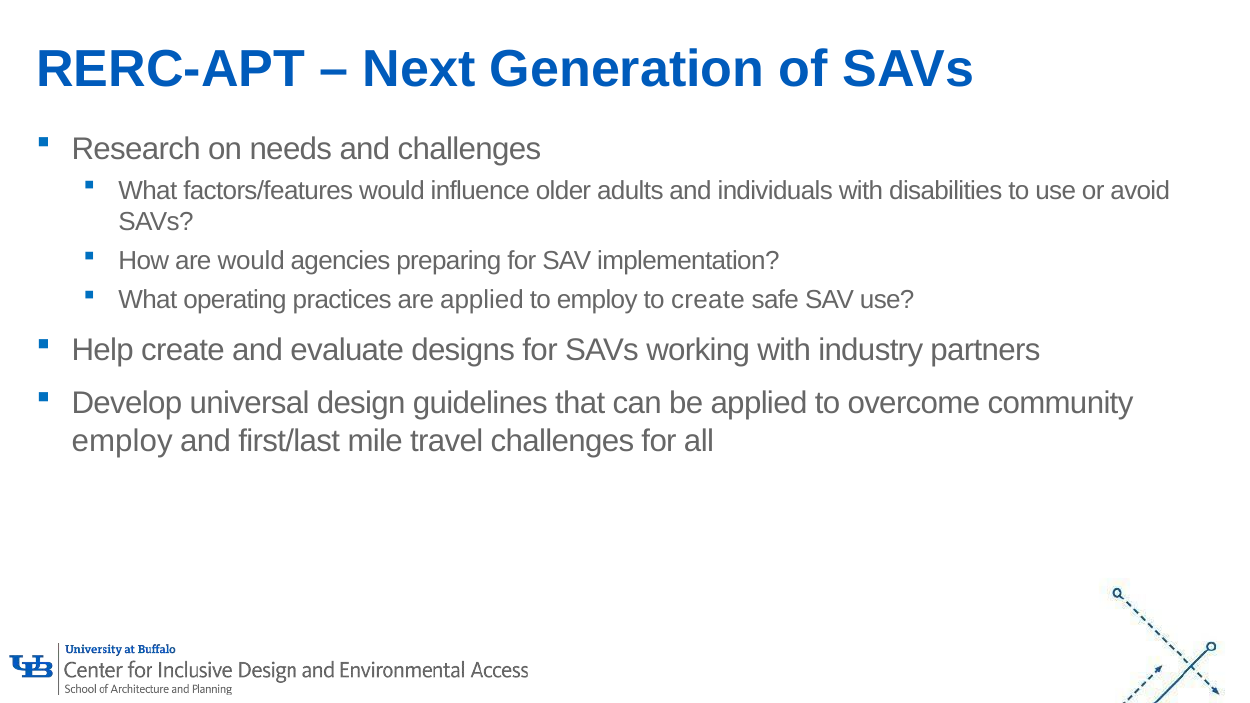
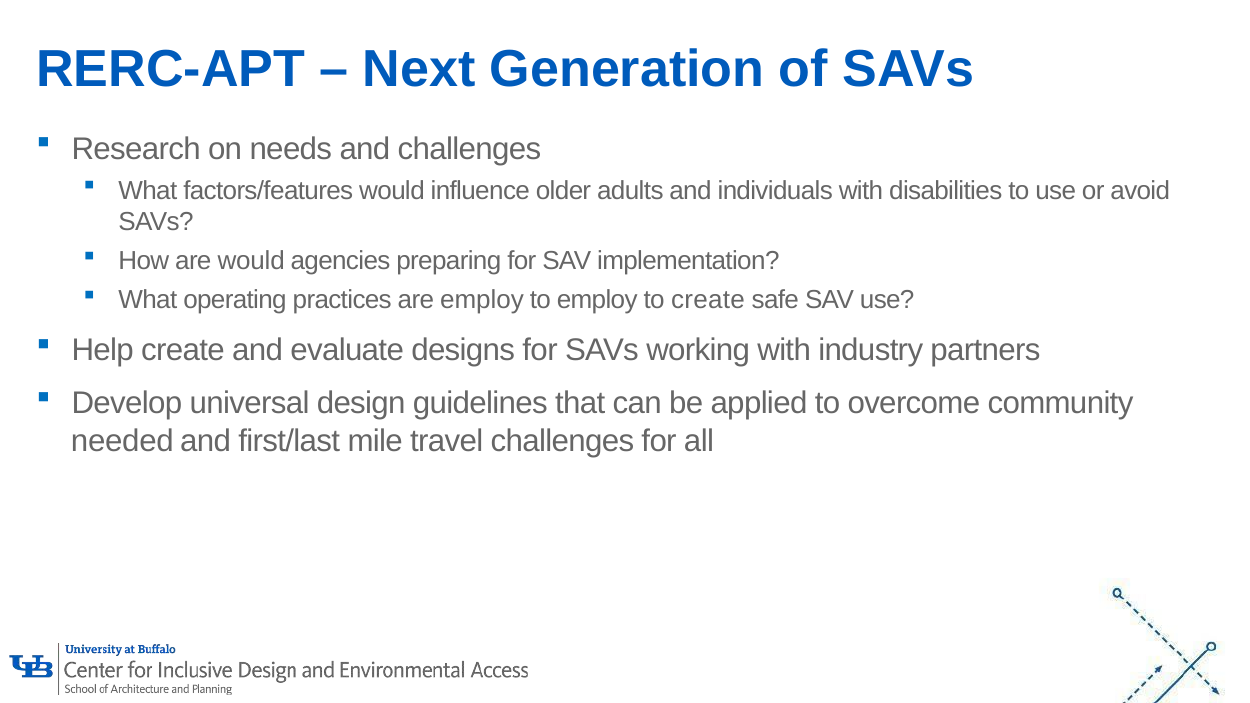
are applied: applied -> employ (482, 300)
employ: employ -> needed (122, 441)
